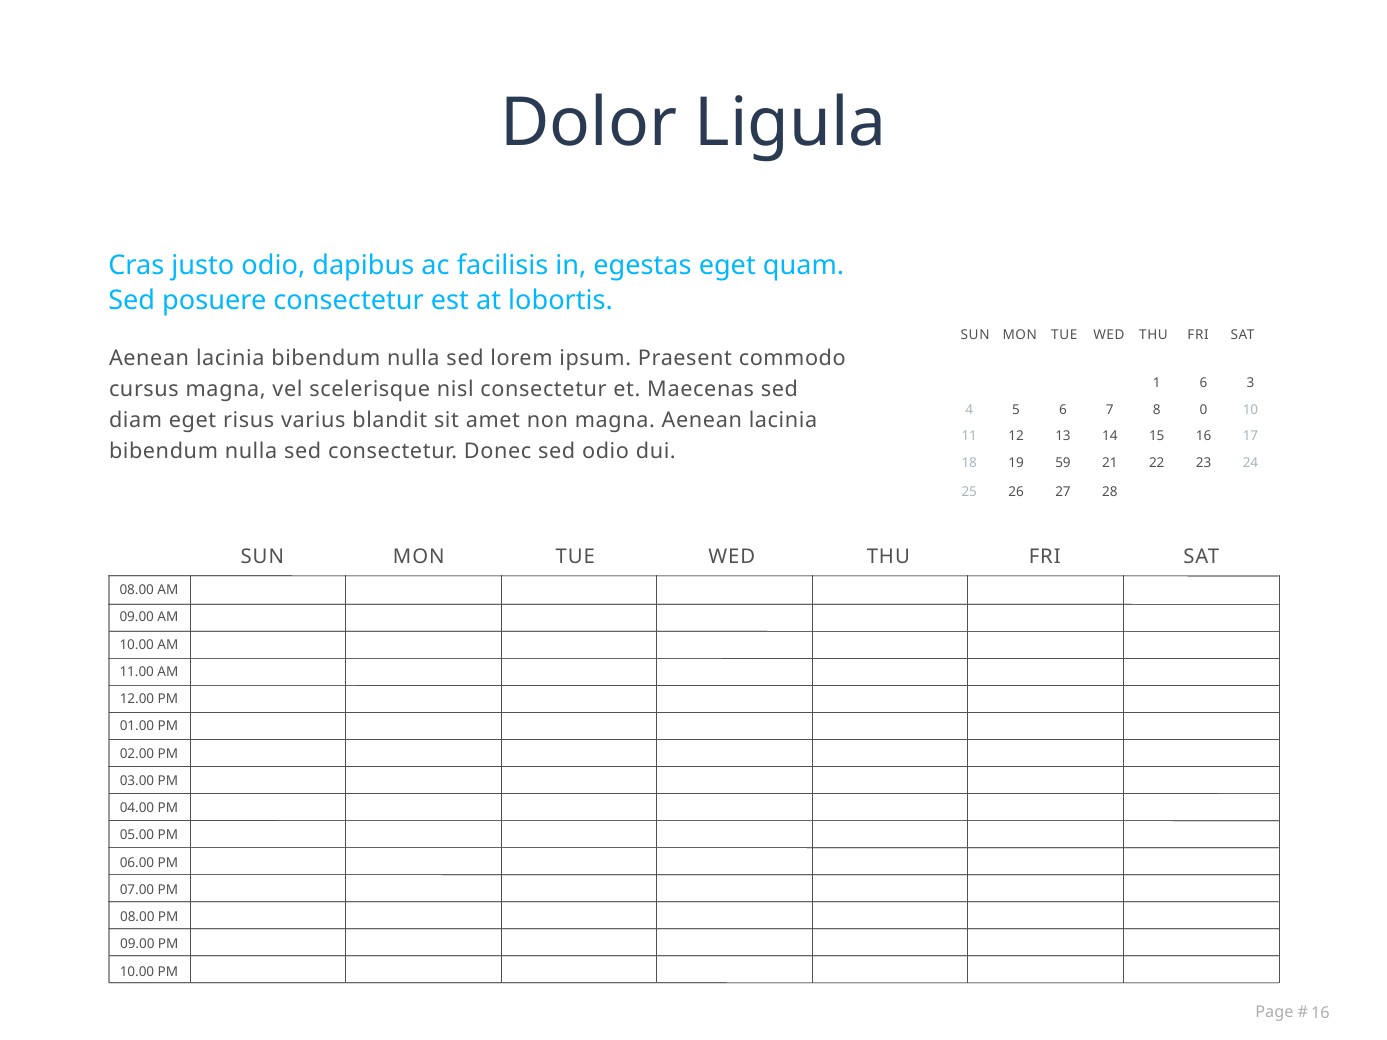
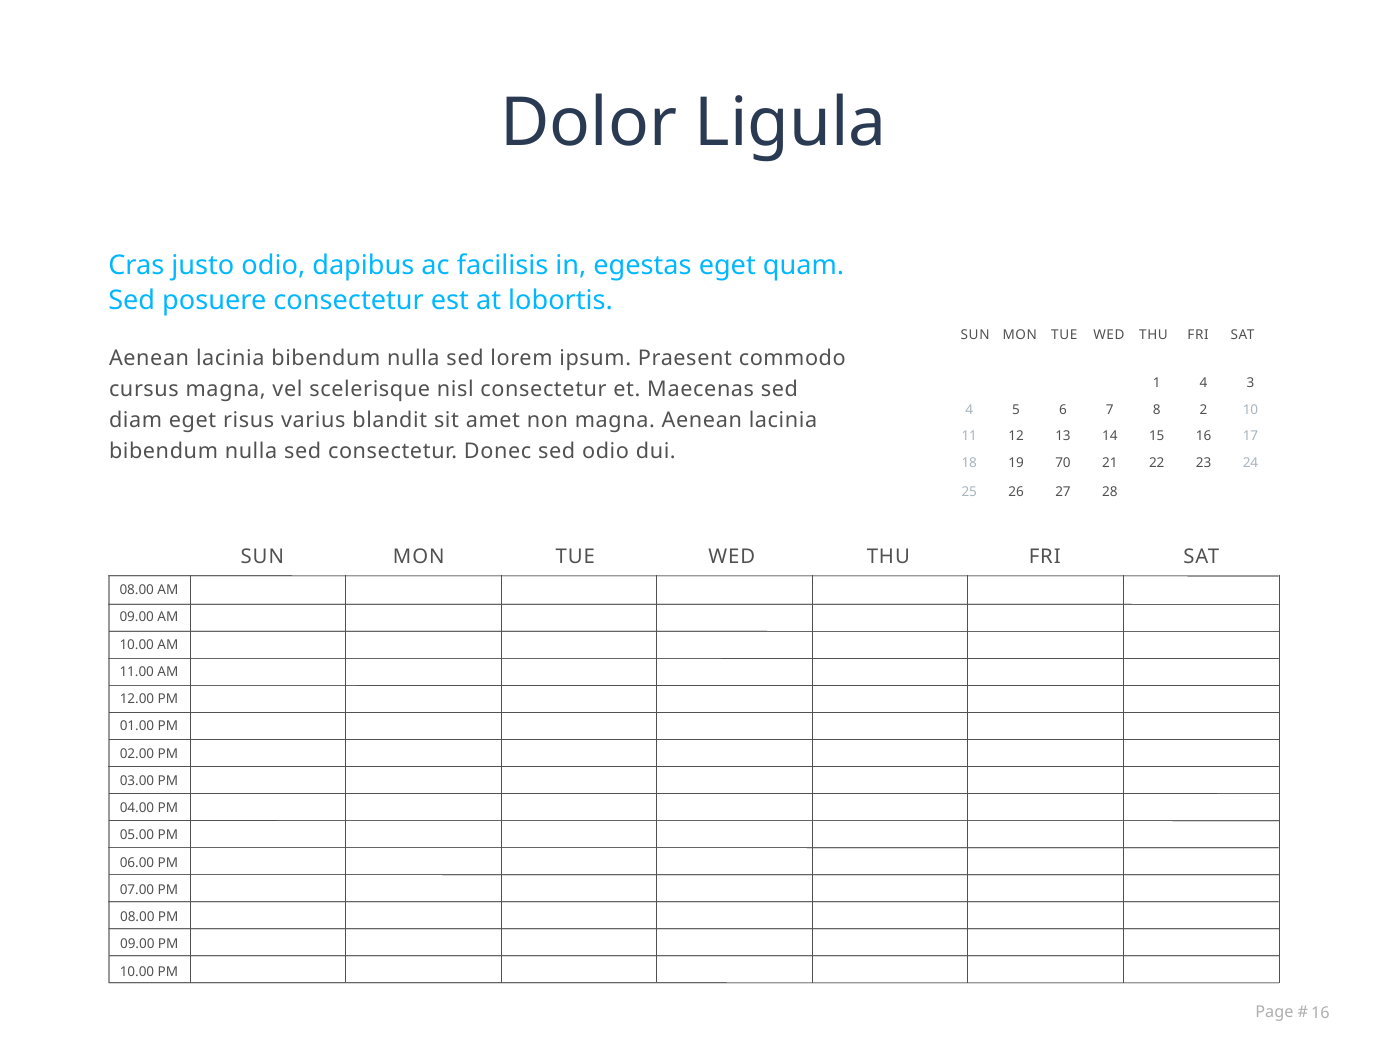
1 6: 6 -> 4 (1204, 383)
0: 0 -> 2 (1204, 410)
59: 59 -> 70 (1063, 464)
